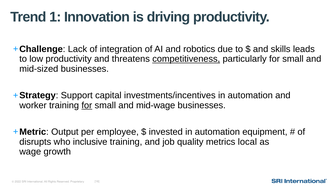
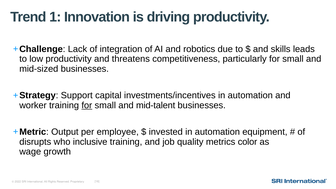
competitiveness underline: present -> none (186, 59)
mid-wage: mid-wage -> mid-talent (156, 105)
local: local -> color (247, 142)
